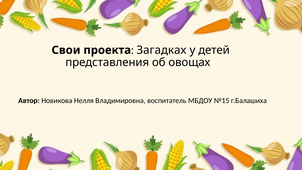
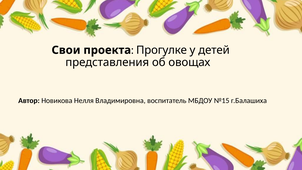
Загадках: Загадках -> Прогулке (162, 50)
